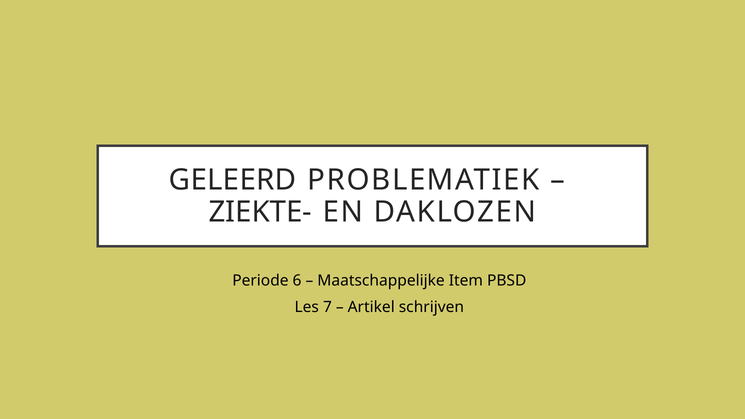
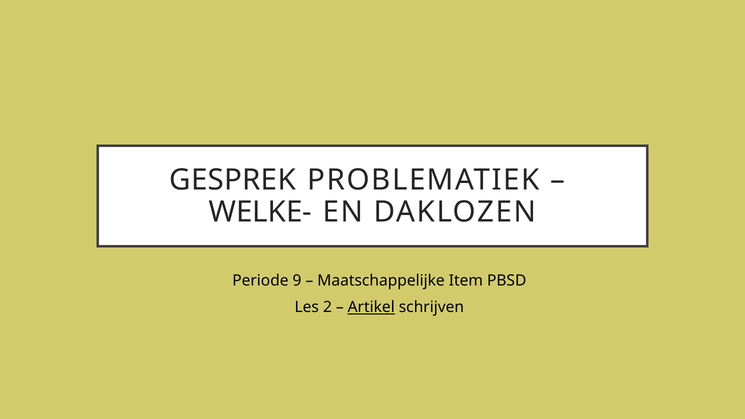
GELEERD: GELEERD -> GESPREK (233, 180)
ZIEKTE-: ZIEKTE- -> WELKE- (260, 212)
6: 6 -> 9 (297, 281)
7: 7 -> 2 (327, 307)
Artikel underline: none -> present (371, 307)
